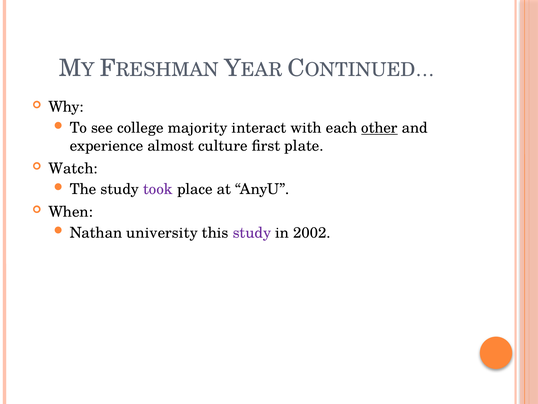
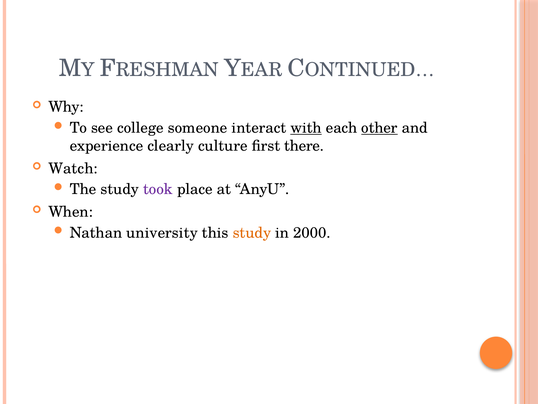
majority: majority -> someone (198, 128)
with underline: none -> present (306, 128)
almost: almost -> clearly (171, 146)
plate: plate -> there (304, 146)
study colour: purple -> orange (252, 233)
2002: 2002 -> 2000 (312, 233)
